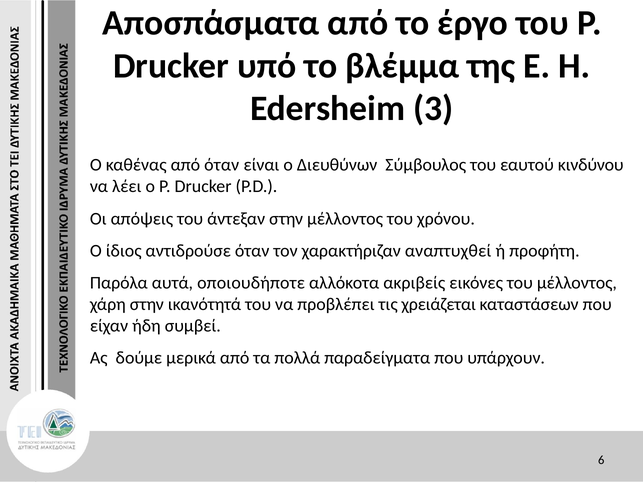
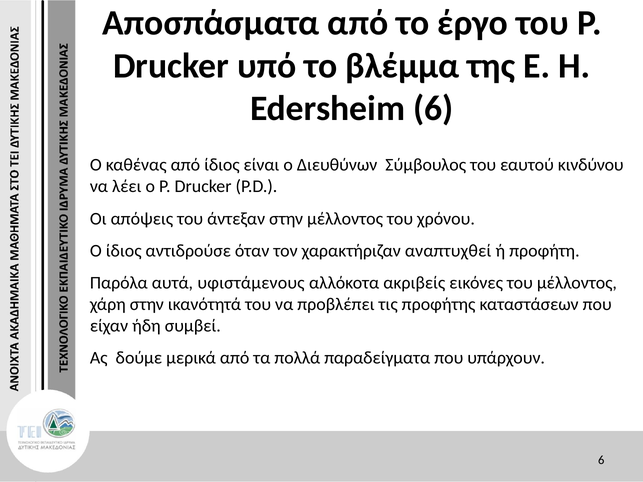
Edersheim 3: 3 -> 6 (433, 109)
από όταν: όταν -> ίδιος (222, 165)
οποιουδήποτε: οποιουδήποτε -> υφιστάμενους (251, 283)
χρειάζεται: χρειάζεται -> προφήτης (439, 305)
